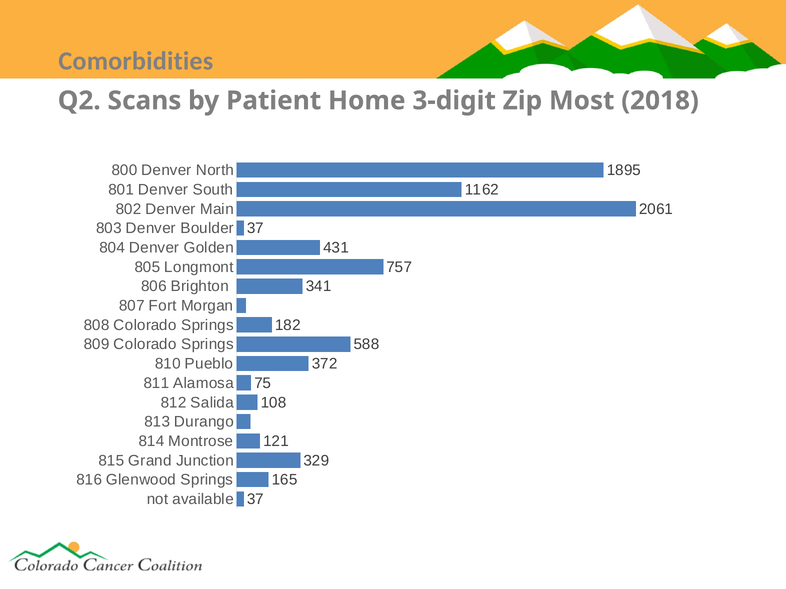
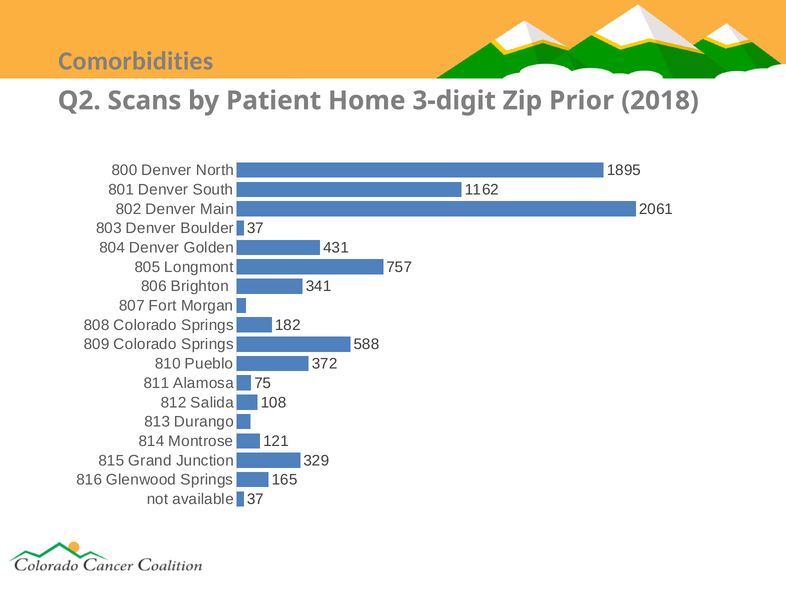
Most: Most -> Prior (582, 101)
